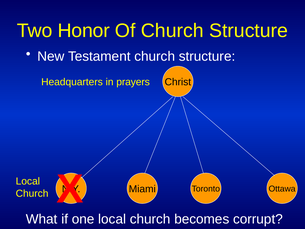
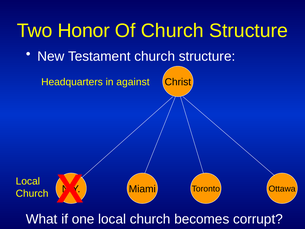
prayers: prayers -> against (133, 82)
